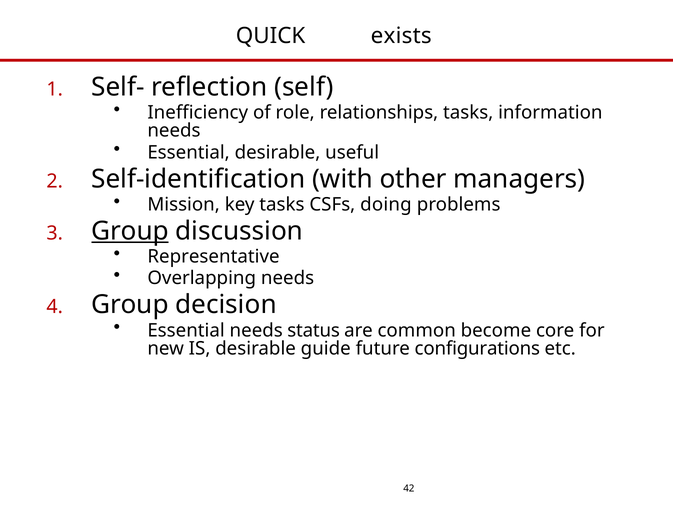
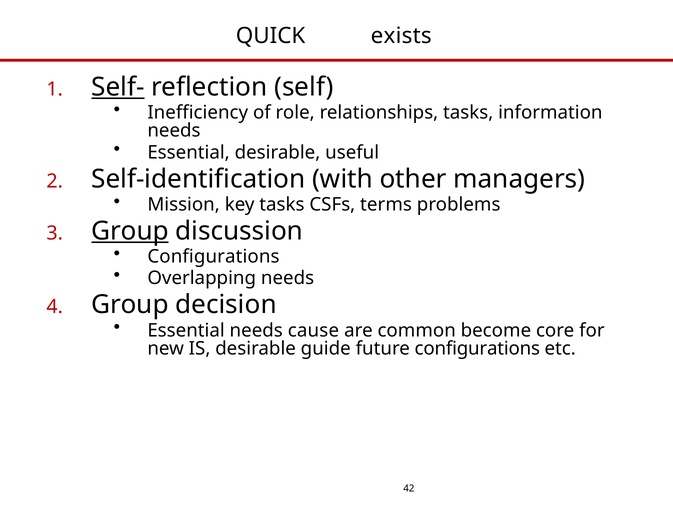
Self- underline: none -> present (118, 87)
doing: doing -> terms (386, 204)
Representative: Representative -> Configurations (213, 256)
status: status -> cause (313, 330)
